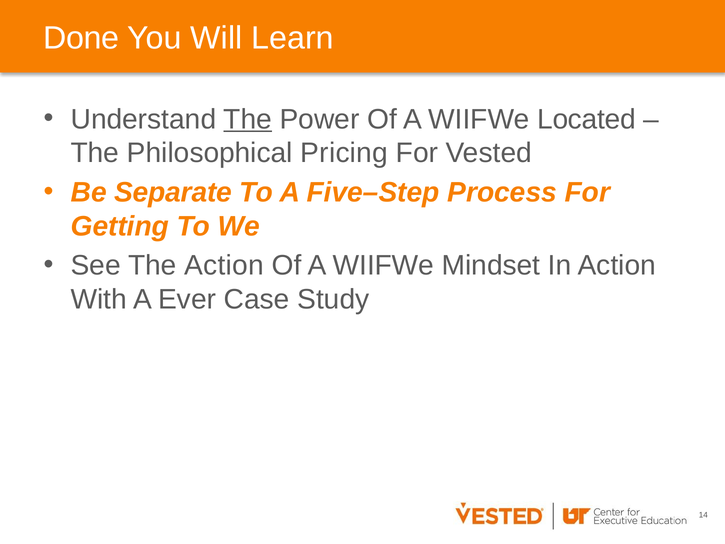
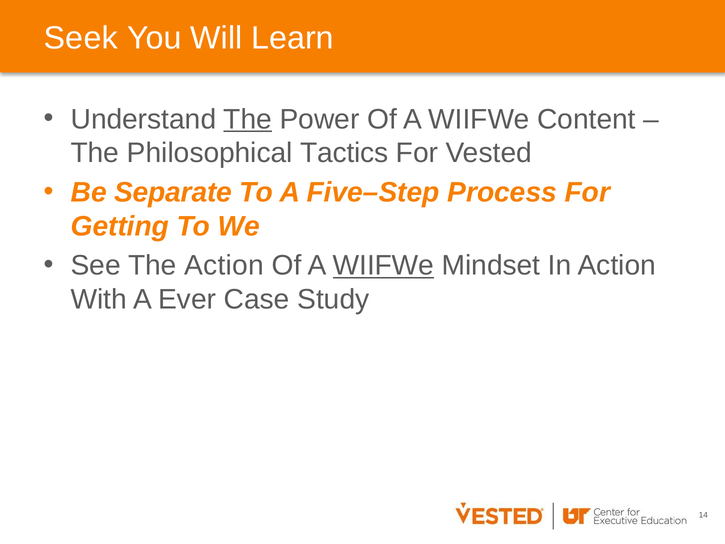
Done: Done -> Seek (81, 38)
Located: Located -> Content (586, 119)
Pricing: Pricing -> Tactics (344, 153)
WIIFWe underline: none -> present (383, 266)
